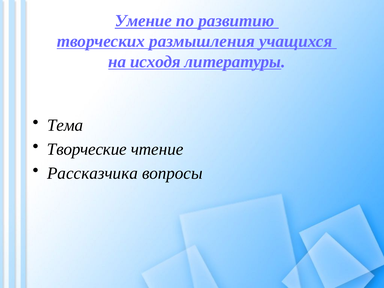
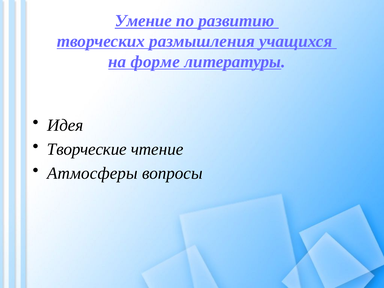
исходя: исходя -> форме (155, 62)
Тема: Тема -> Идея (65, 125)
Рассказчика: Рассказчика -> Атмосферы (92, 173)
